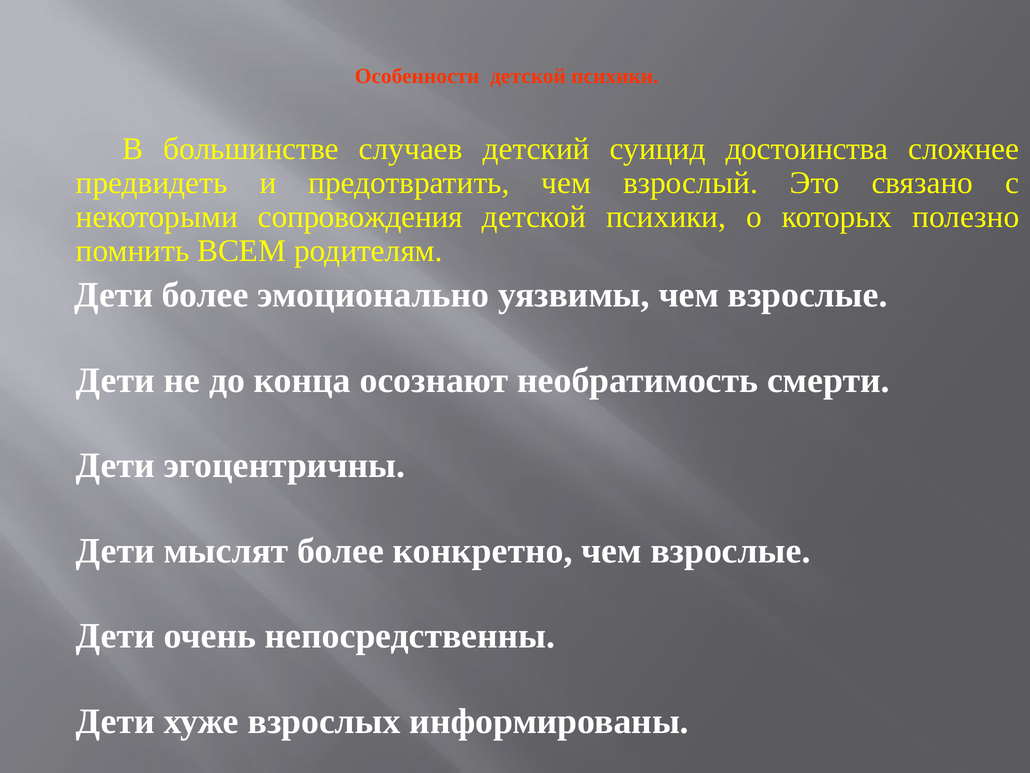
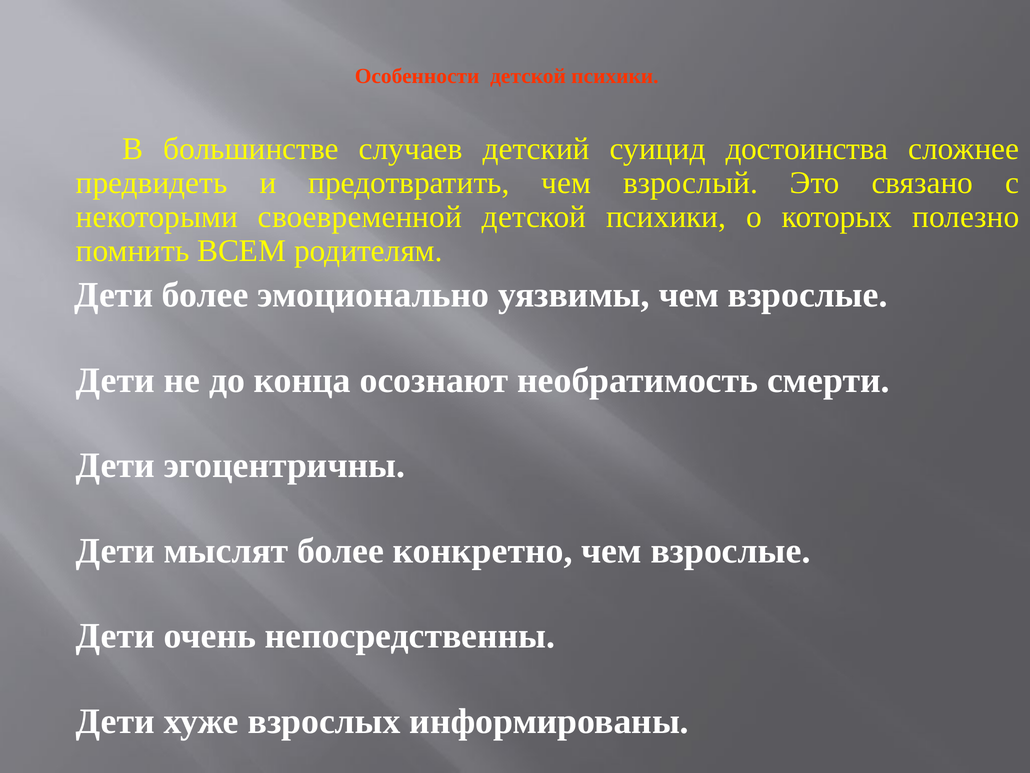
сопровождения: сопровождения -> своевременной (360, 216)
